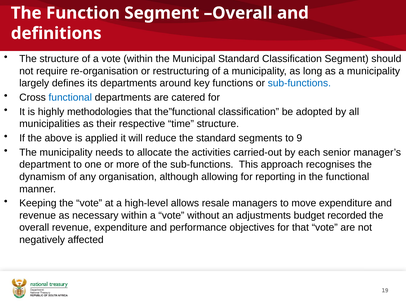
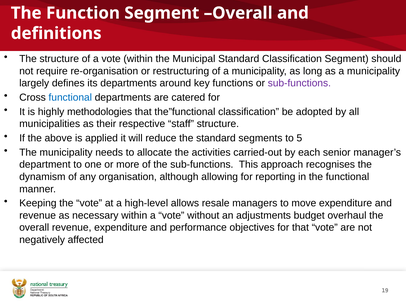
sub-functions colour: blue -> purple (299, 83)
time: time -> staff (181, 124)
9: 9 -> 5 (299, 138)
recorded: recorded -> overhaul (347, 215)
